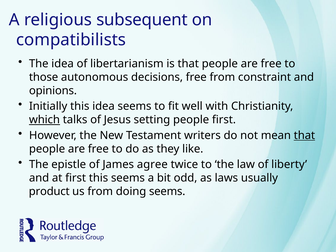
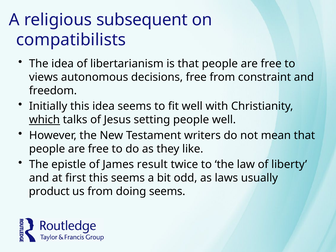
those: those -> views (44, 77)
opinions: opinions -> freedom (53, 91)
people first: first -> well (224, 120)
that underline: present -> none (304, 135)
agree: agree -> result (152, 165)
